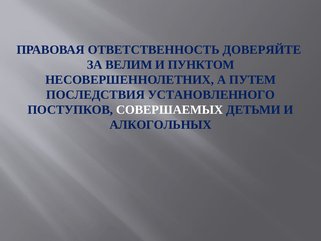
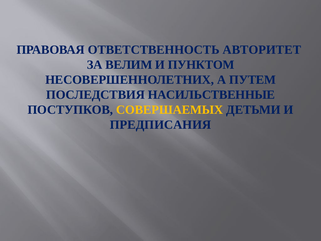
ДОВЕРЯЙТЕ: ДОВЕРЯЙТЕ -> АВТОРИТЕТ (262, 50)
УСТАНОВЛЕННОГО: УСТАНОВЛЕННОГО -> НАСИЛЬСТВЕННЫЕ (211, 95)
СОВЕРШАЕМЫХ colour: white -> yellow (170, 110)
АЛКОГОЛЬНЫХ: АЛКОГОЛЬНЫХ -> ПРЕДПИСАНИЯ (160, 125)
